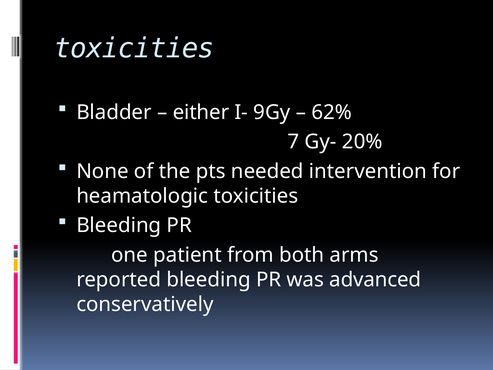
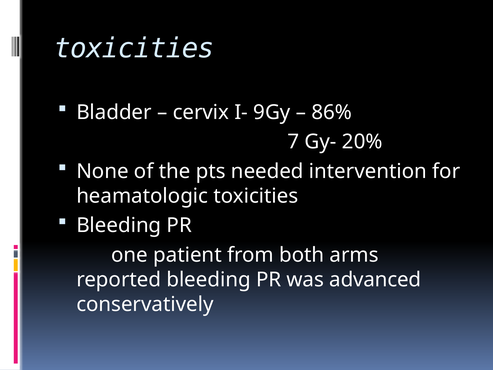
either: either -> cervix (201, 112)
62%: 62% -> 86% (332, 112)
